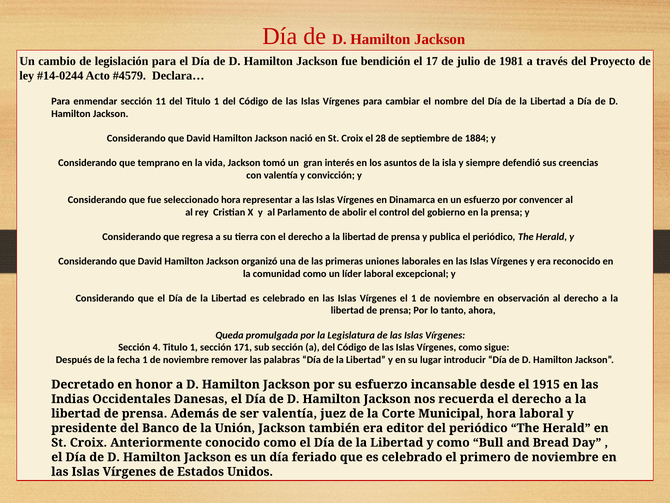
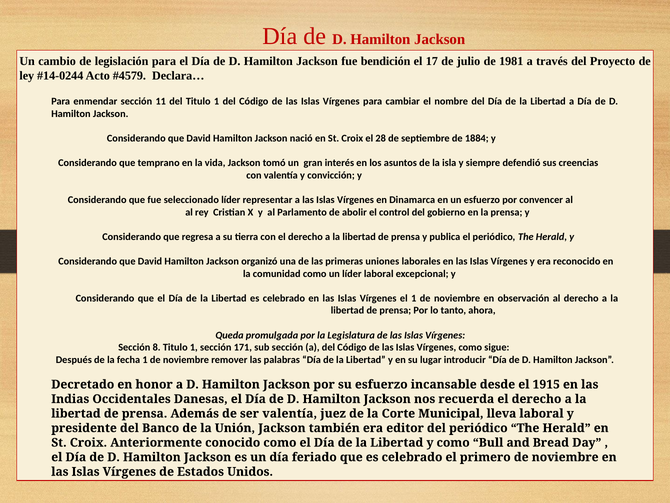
seleccionado hora: hora -> líder (231, 200)
4: 4 -> 8 (157, 347)
Municipal hora: hora -> lleva (501, 413)
